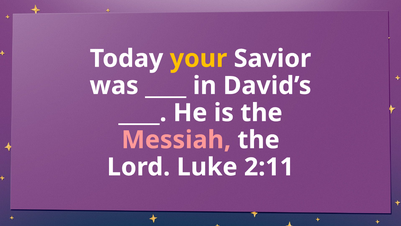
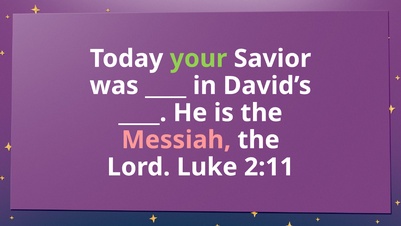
your colour: yellow -> light green (198, 58)
